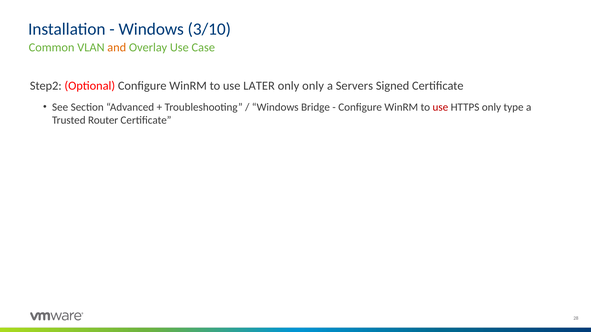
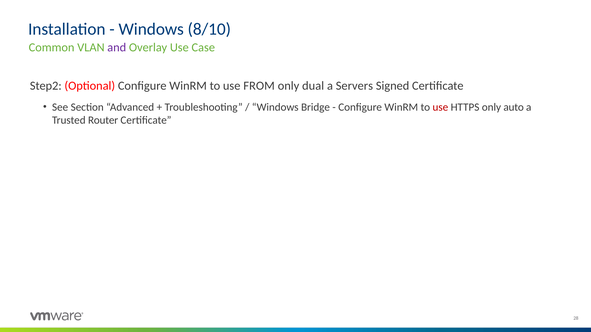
3/10: 3/10 -> 8/10 (209, 29)
and colour: orange -> purple (117, 48)
LATER: LATER -> FROM (259, 86)
only only: only -> dual (313, 86)
type: type -> auto (514, 107)
